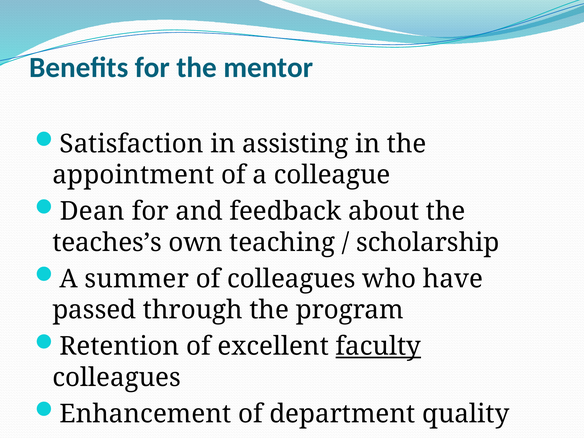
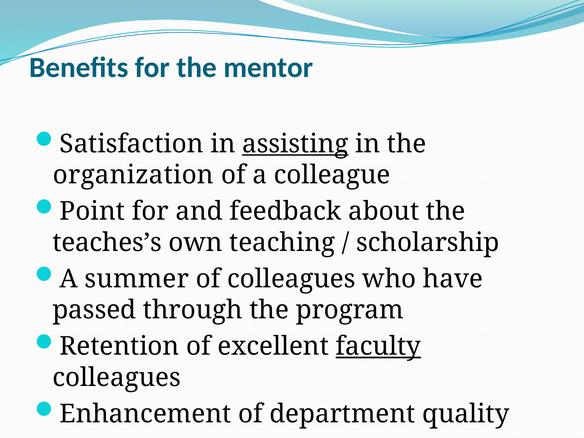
assisting underline: none -> present (295, 144)
appointment: appointment -> organization (133, 175)
Dean: Dean -> Point (92, 211)
